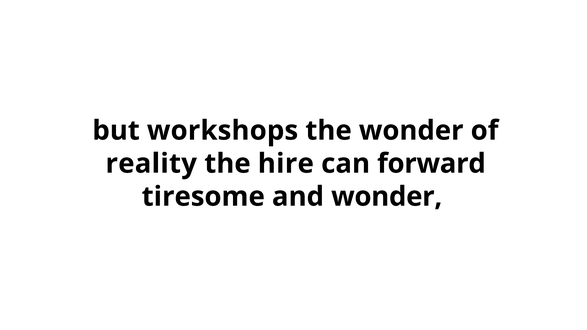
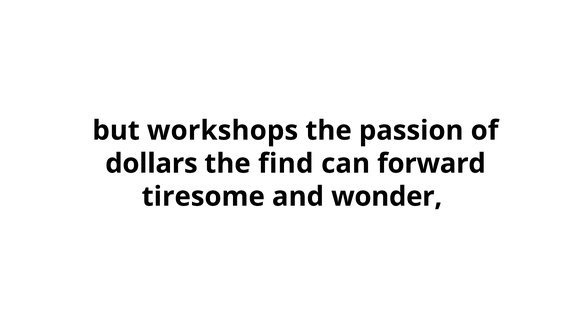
the wonder: wonder -> passion (411, 131)
reality: reality -> dollars (151, 164)
hire: hire -> find (286, 164)
